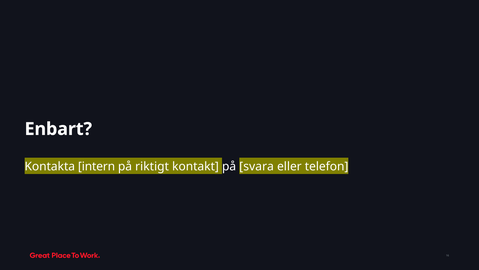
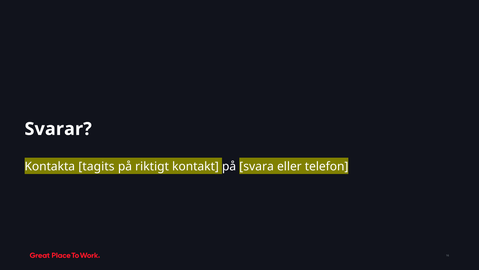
Enbart: Enbart -> Svarar (58, 129)
intern: intern -> tagits (96, 166)
